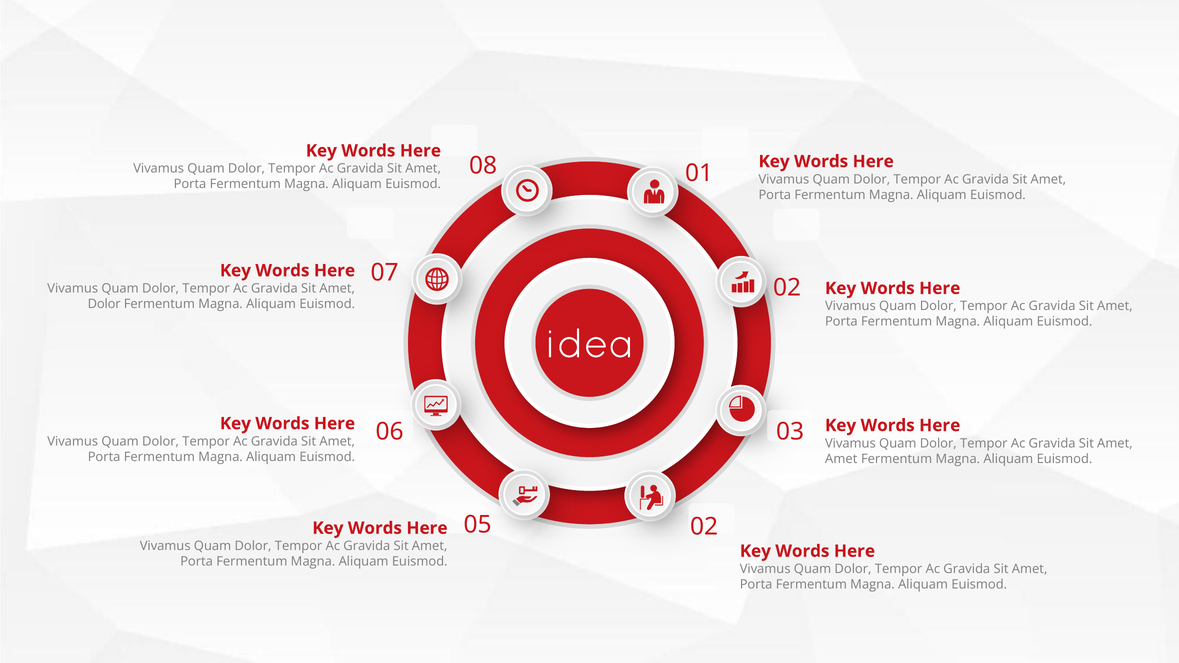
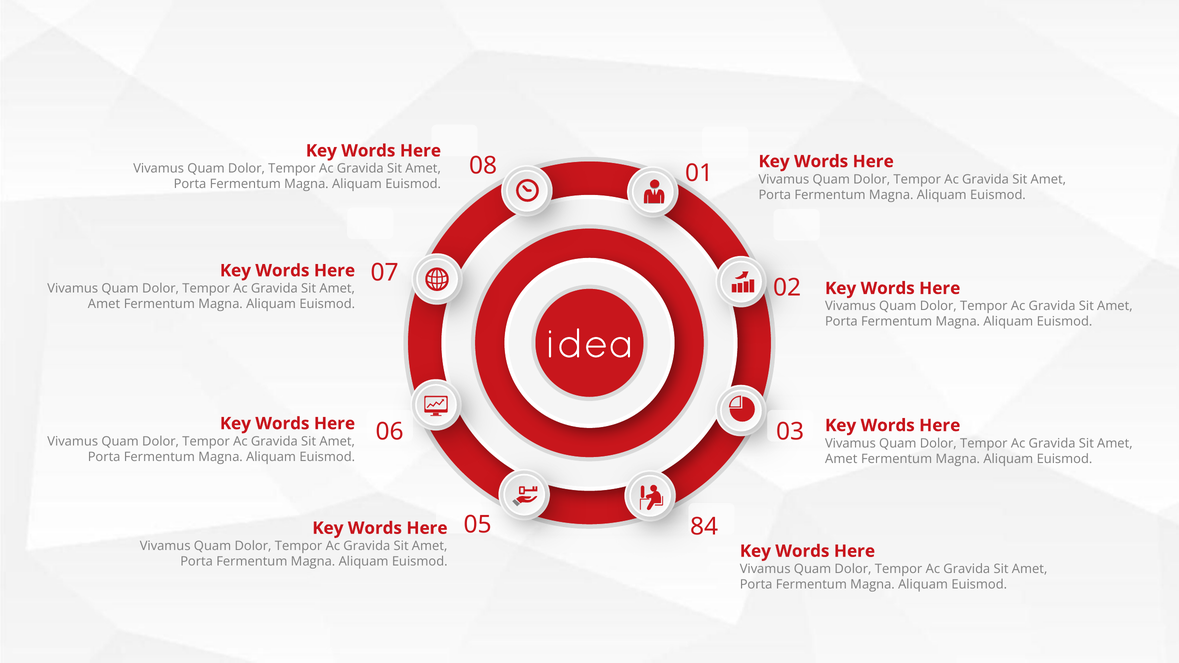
Dolor: Dolor -> Amet (104, 304)
05 02: 02 -> 84 (704, 527)
